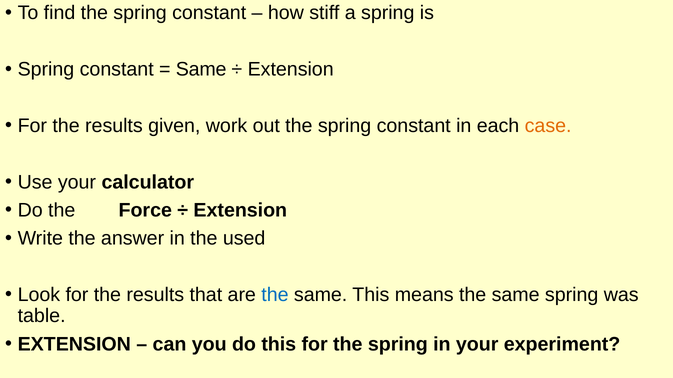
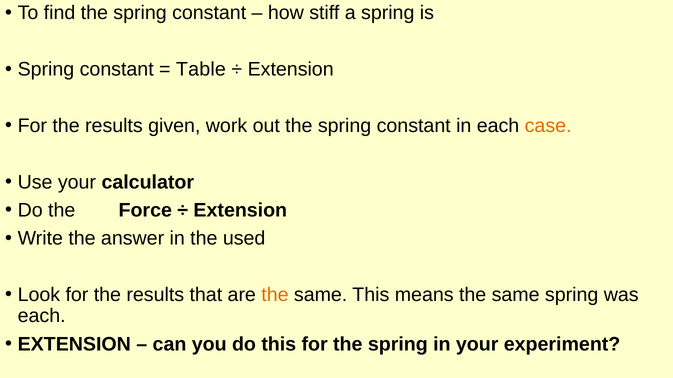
Same: Same -> Table (201, 69)
the colour: blue -> orange (275, 295)
table: table -> each (42, 316)
